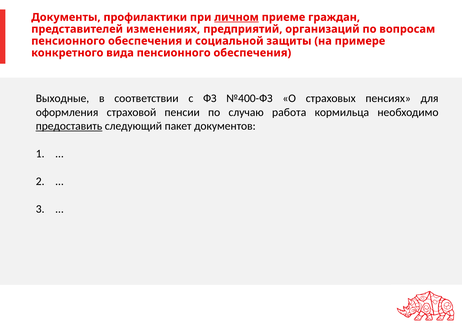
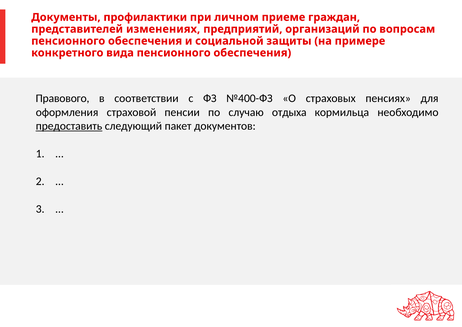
личном underline: present -> none (237, 17)
Выходные: Выходные -> Правового (63, 98)
работа: работа -> отдыха (289, 112)
